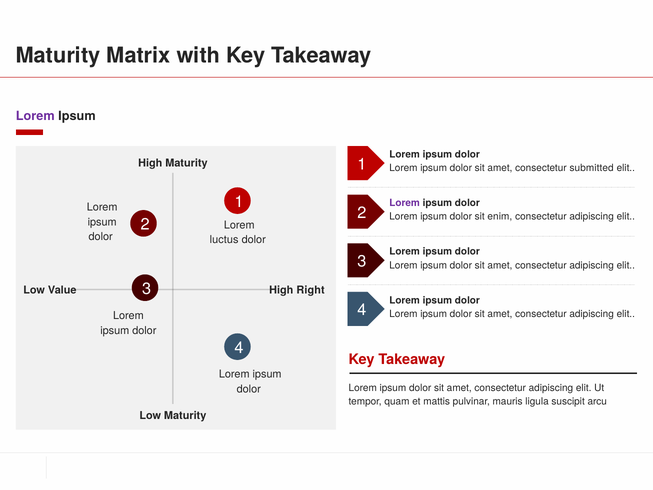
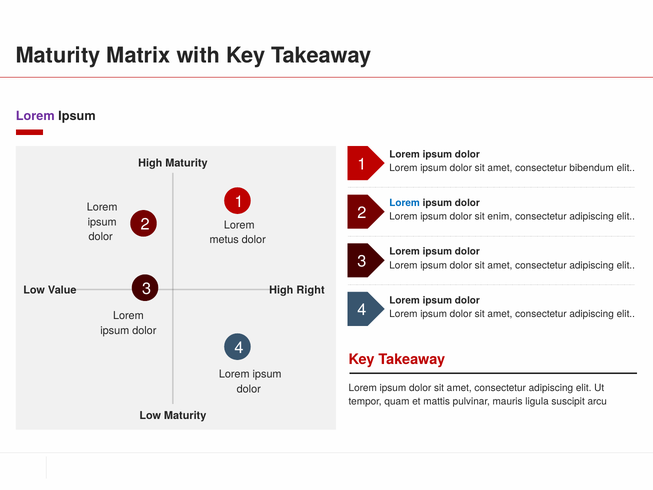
submitted: submitted -> bibendum (592, 168)
Lorem colour: purple -> blue (405, 203)
luctus: luctus -> metus (224, 240)
